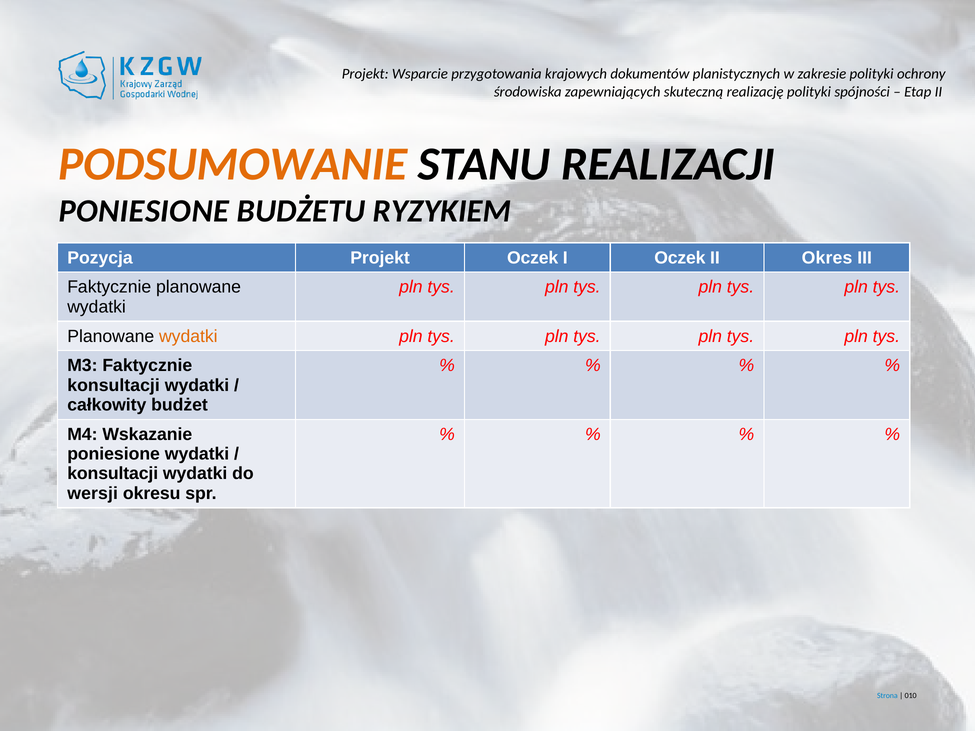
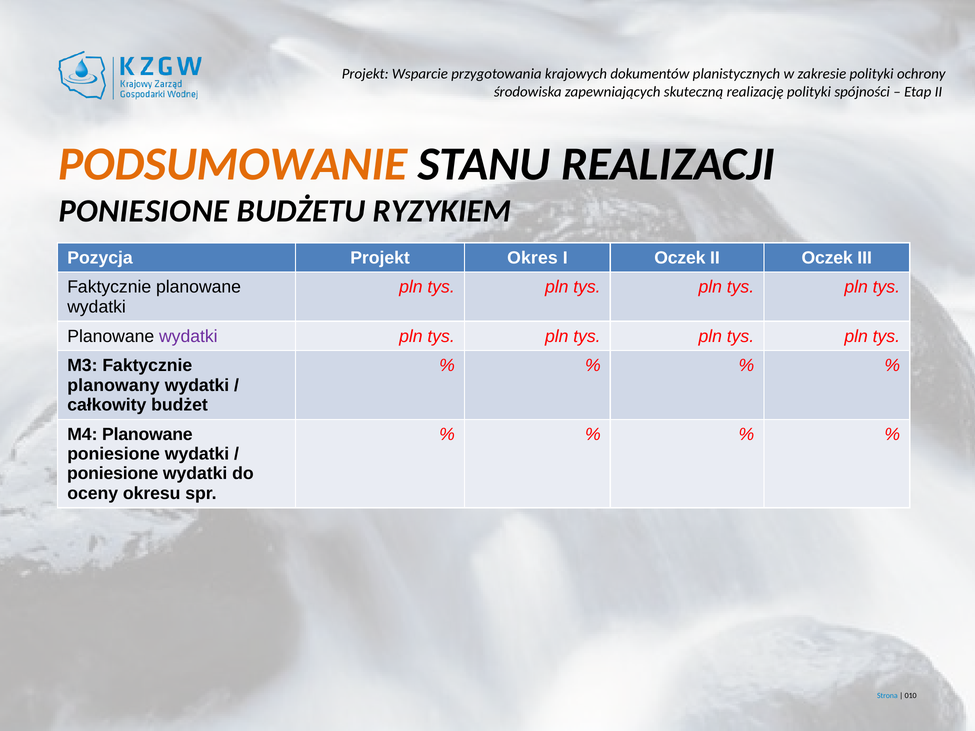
Projekt Oczek: Oczek -> Okres (532, 258)
II Okres: Okres -> Oczek (827, 258)
wydatki colour: orange -> purple (188, 336)
konsultacji: konsultacji -> planowany (113, 385)
M4 Wskazanie: Wskazanie -> Planowane (147, 435)
konsultacji: konsultacji -> poniesione (113, 474)
wersji: wersji -> oceny (93, 493)
